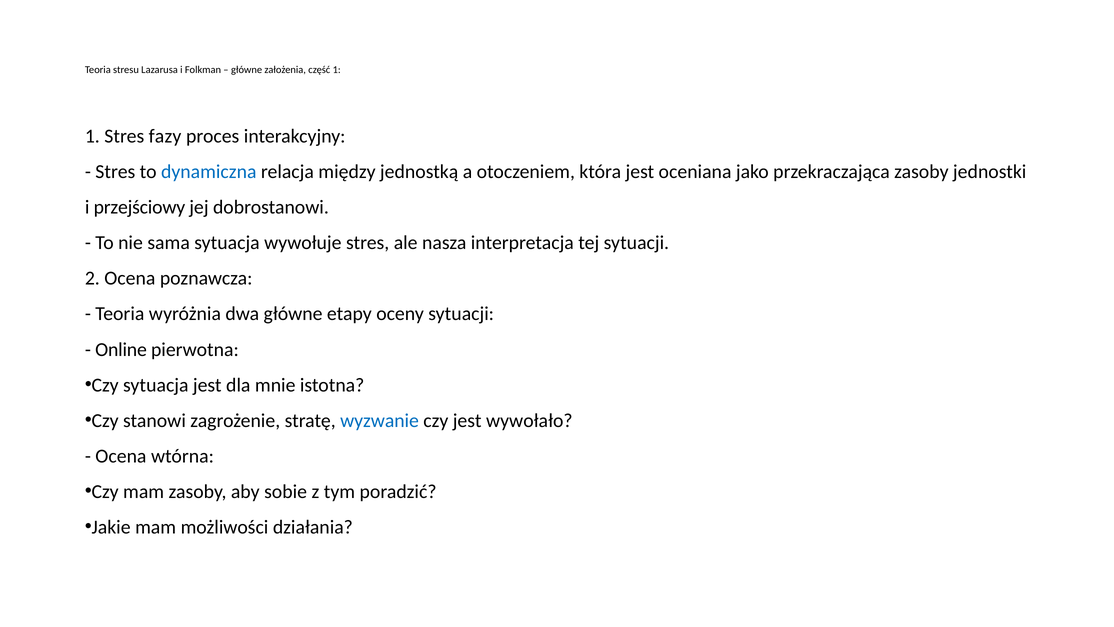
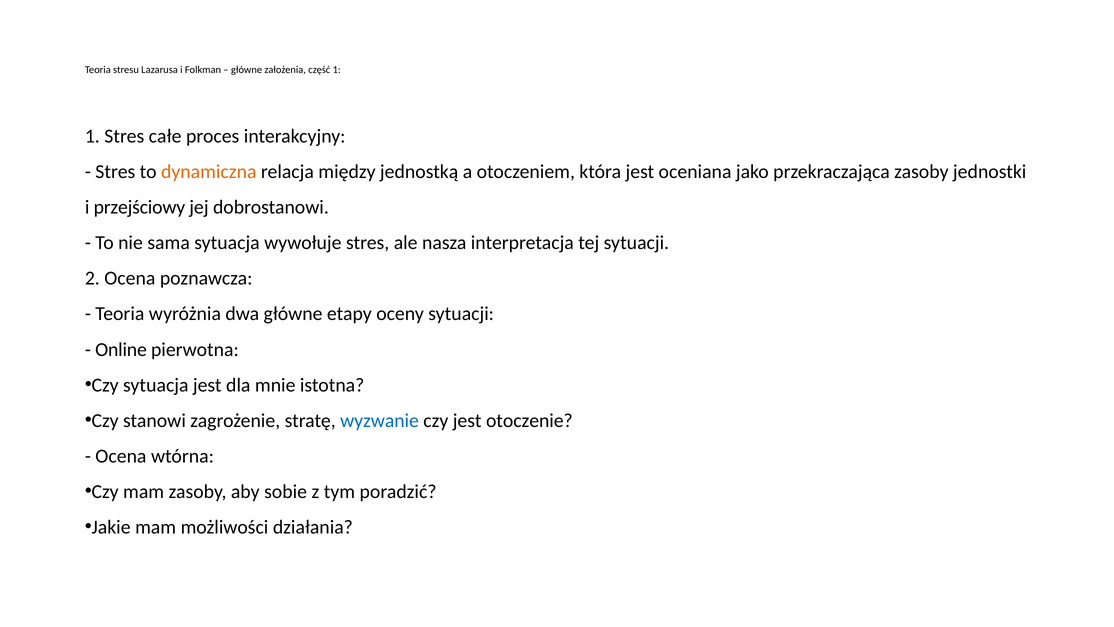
fazy: fazy -> całe (165, 136)
dynamiczna colour: blue -> orange (209, 172)
wywołało: wywołało -> otoczenie (529, 420)
